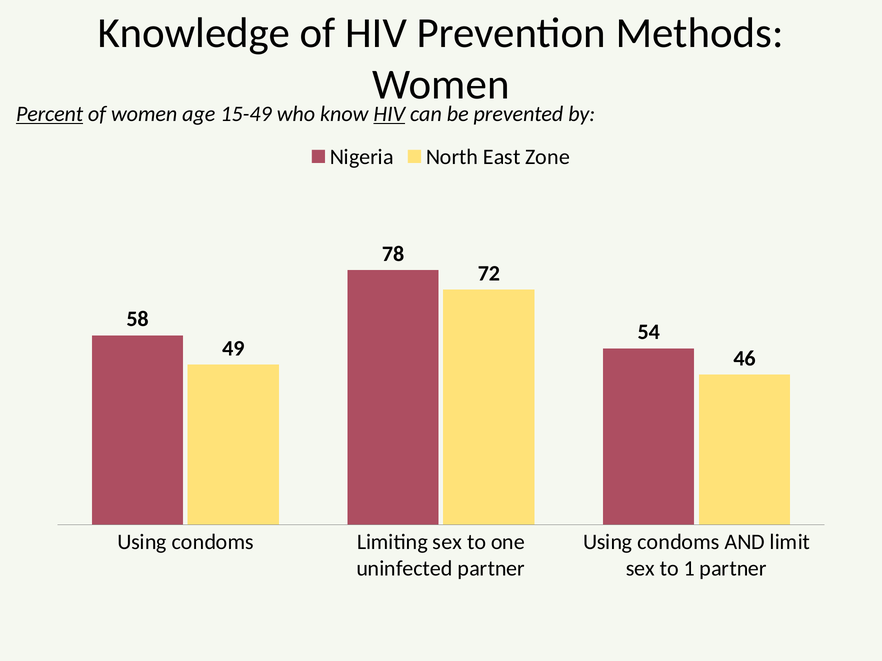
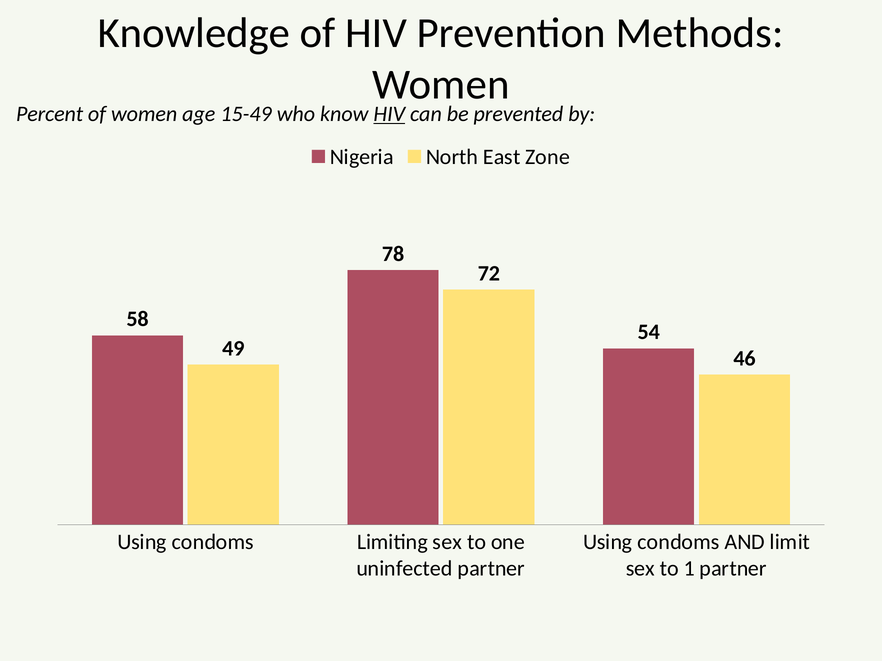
Percent underline: present -> none (50, 114)
